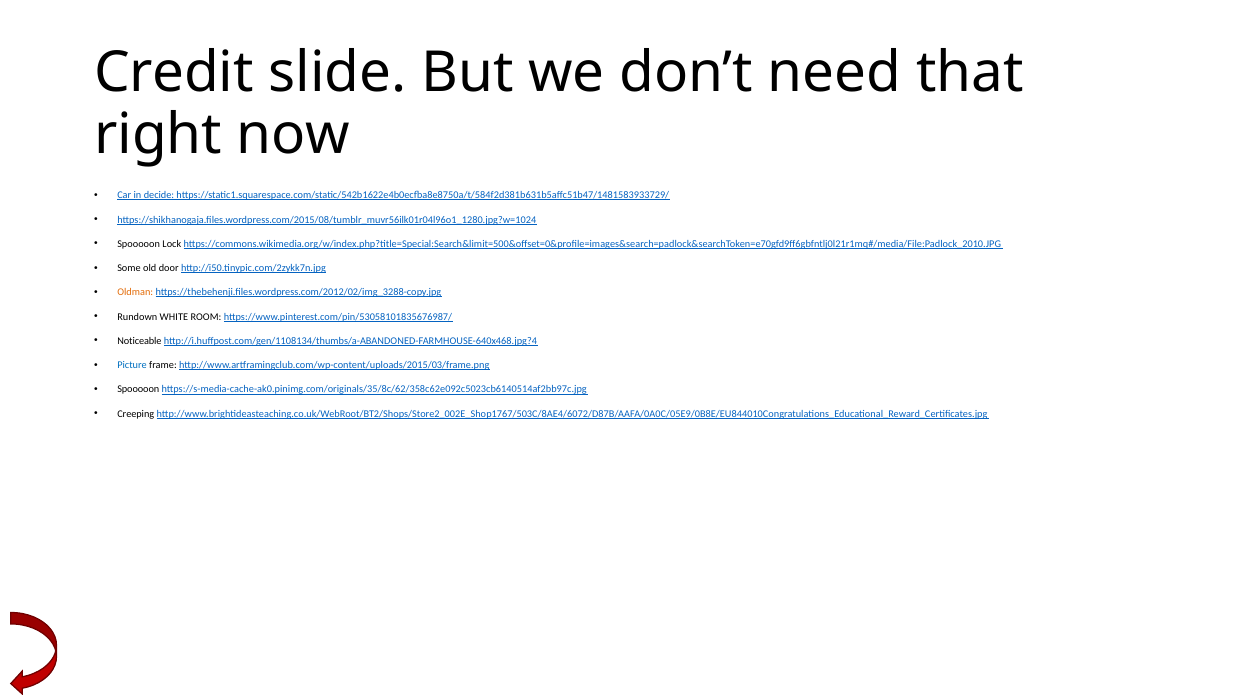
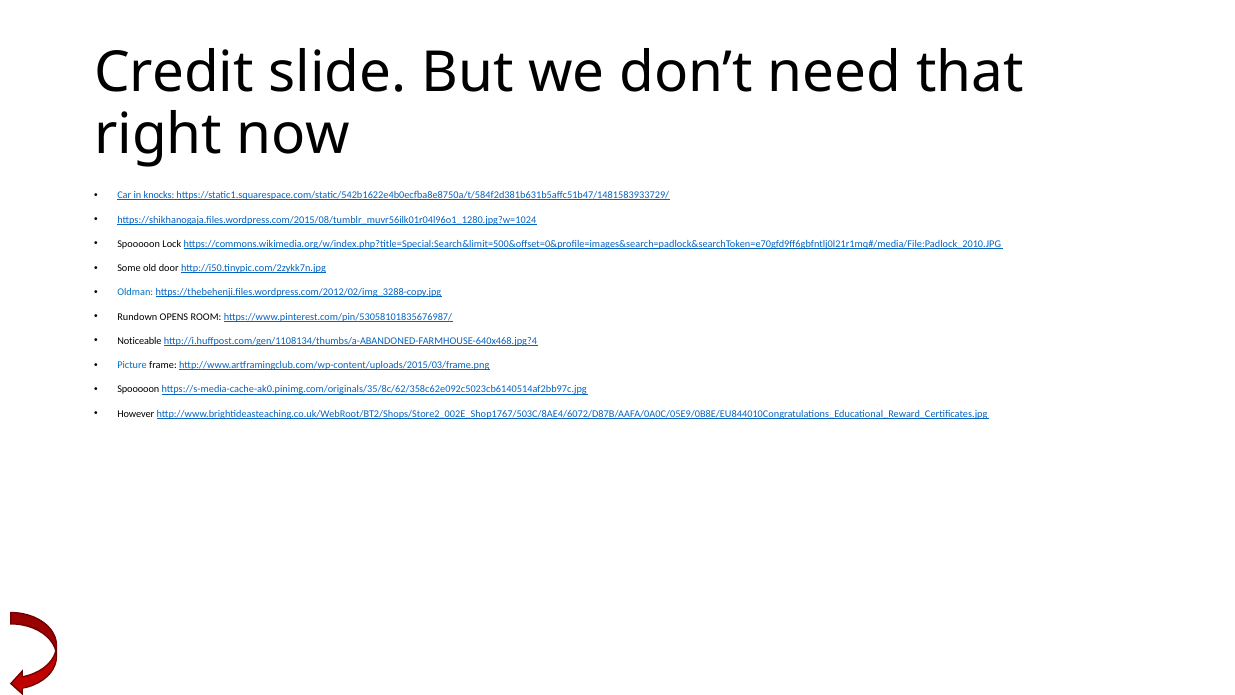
decide: decide -> knocks (159, 195)
Oldman colour: orange -> blue (135, 292)
WHITE: WHITE -> OPENS (174, 317)
Creeping: Creeping -> However (136, 414)
